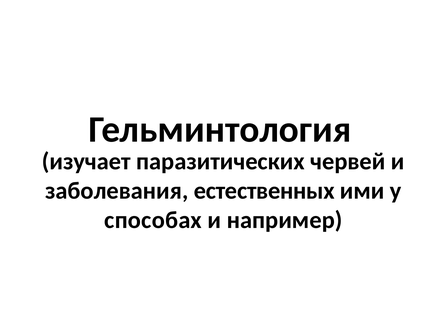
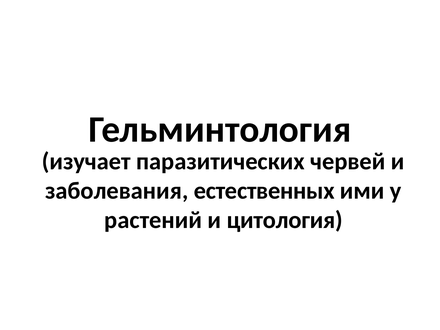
способах: способах -> растений (153, 220)
например: например -> цитология (285, 220)
